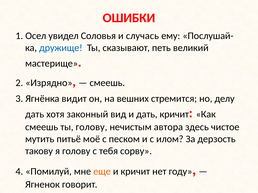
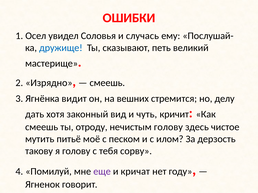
и дать: дать -> чуть (147, 115)
ты голову: голову -> отроду (92, 127)
нечистым автора: автора -> голову (168, 127)
еще colour: orange -> purple (102, 172)
и кричит: кричит -> кричат (135, 172)
